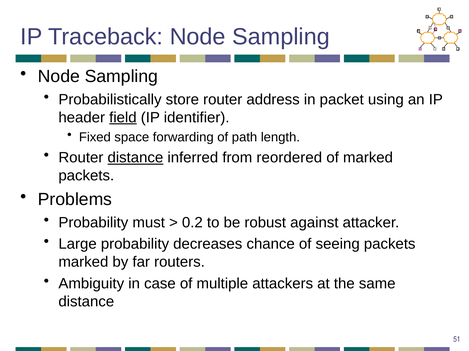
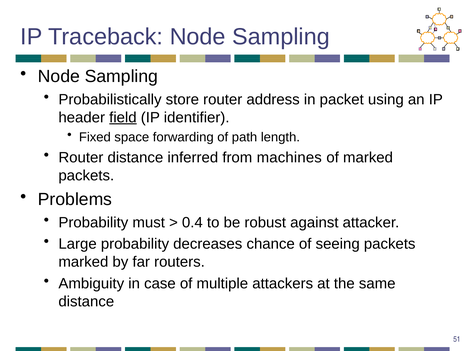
distance underline: present -> none (135, 158)
reordered: reordered -> machines (289, 158)
0.2: 0.2 -> 0.4 (192, 223)
